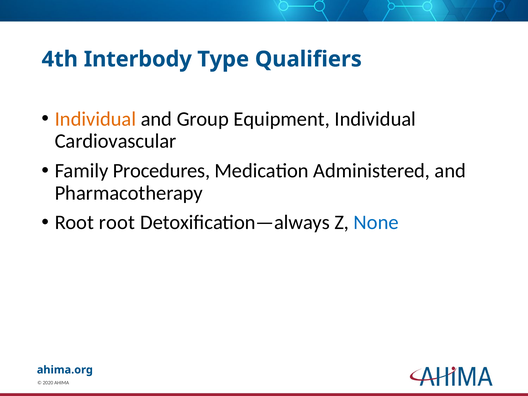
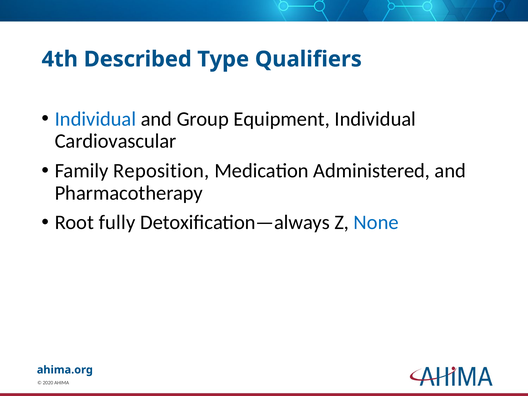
Interbody: Interbody -> Described (138, 59)
Individual colour: orange -> blue (95, 119)
Procedures: Procedures -> Reposition (161, 171)
Root root: root -> fully (117, 222)
